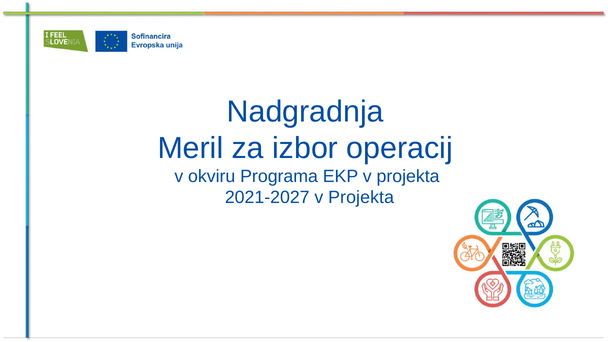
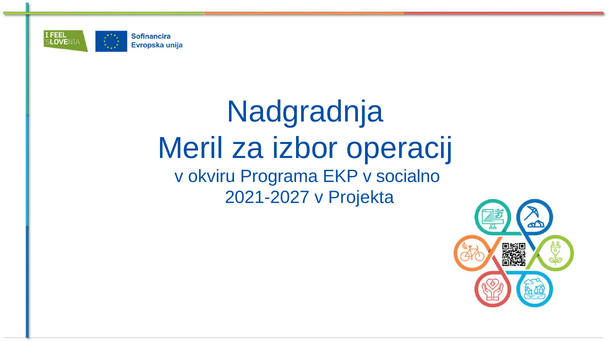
EKP v projekta: projekta -> socialno (408, 176)
